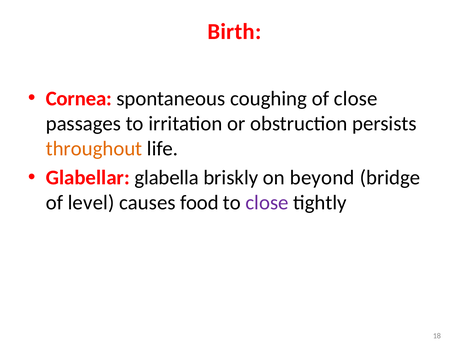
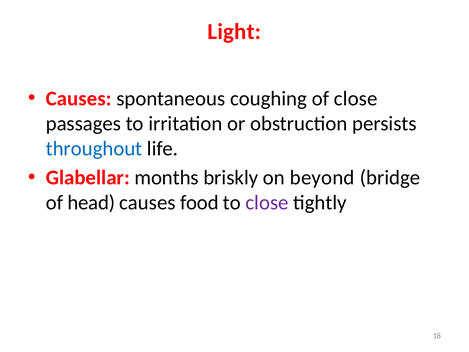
Birth: Birth -> Light (234, 32)
Cornea: Cornea -> Causes (79, 98)
throughout colour: orange -> blue (94, 148)
glabella: glabella -> months (167, 178)
level: level -> head (91, 203)
